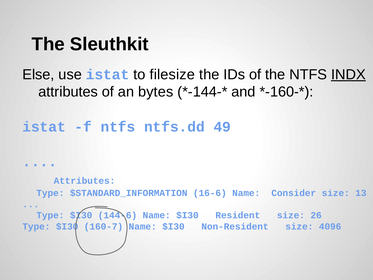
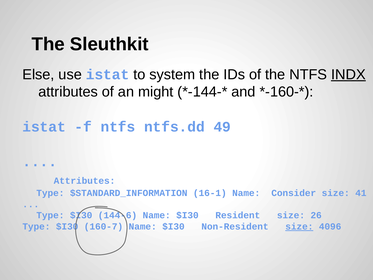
filesize: filesize -> system (172, 74)
bytes: bytes -> might (156, 92)
16-6: 16-6 -> 16-1 (210, 193)
13: 13 -> 41 (361, 193)
size underline: none -> present (299, 226)
